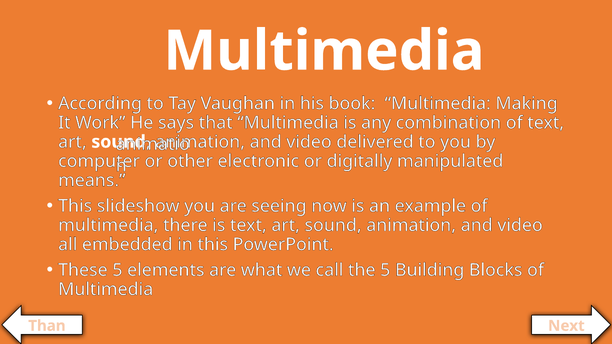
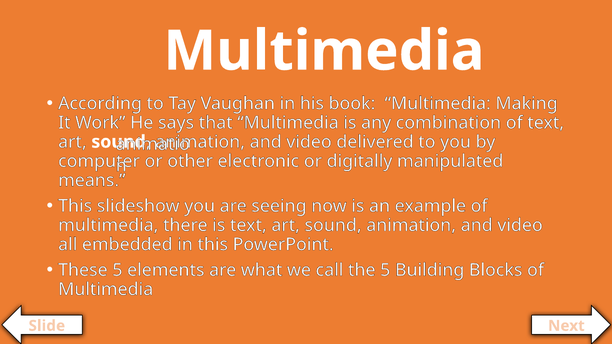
Than: Than -> Slide (47, 326)
